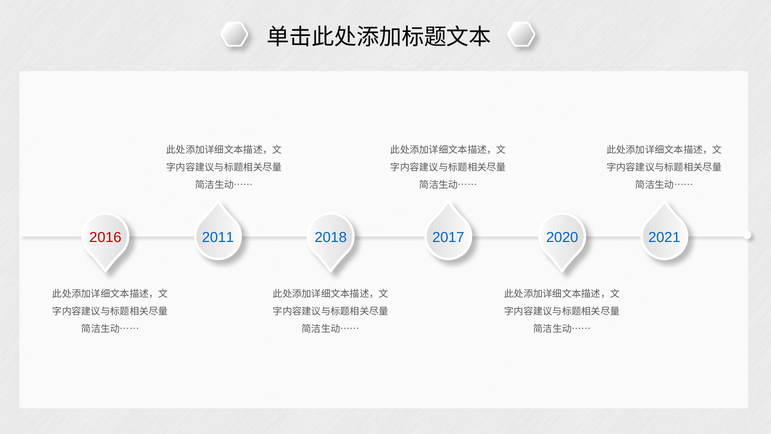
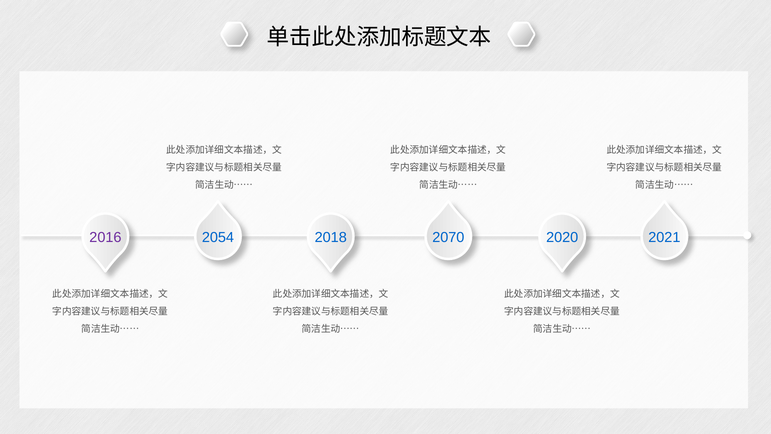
2016 colour: red -> purple (105, 238)
2011: 2011 -> 2054 (218, 238)
2017: 2017 -> 2070 (448, 238)
